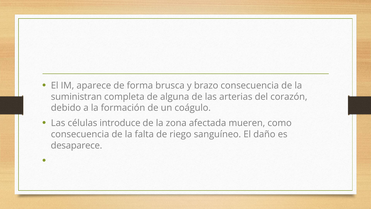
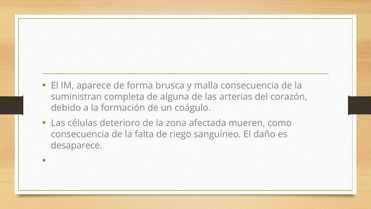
brazo: brazo -> malla (206, 85)
introduce: introduce -> deterioro (120, 123)
